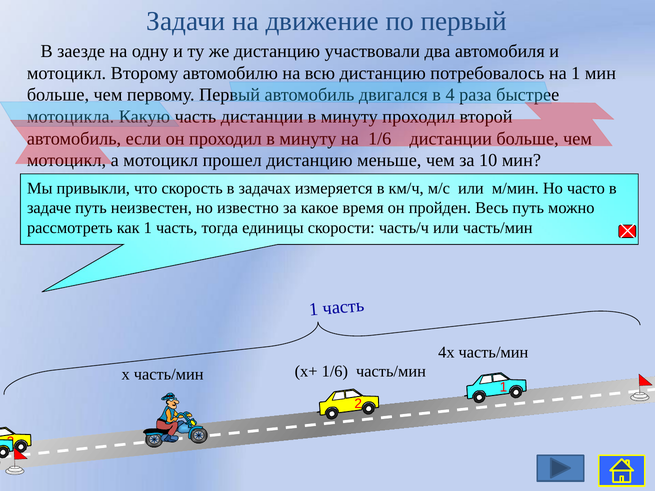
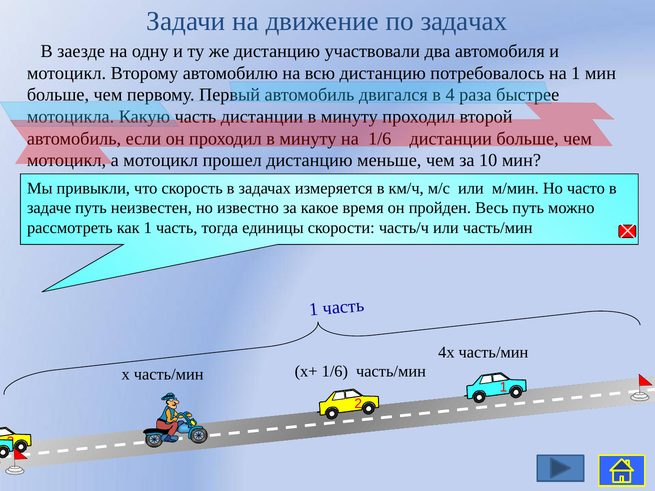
по первый: первый -> задачах (464, 21)
